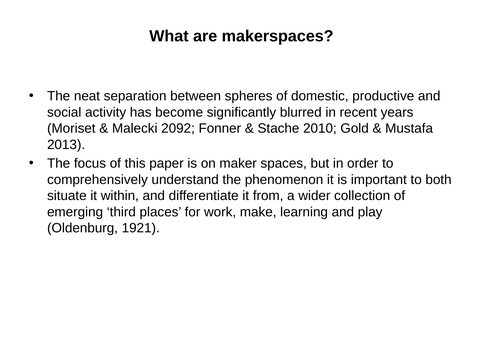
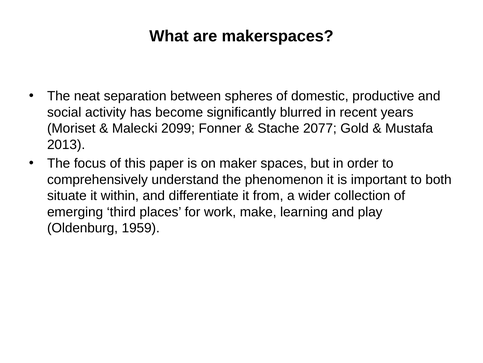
2092: 2092 -> 2099 (178, 128)
2010: 2010 -> 2077 (320, 128)
1921: 1921 -> 1959 (141, 228)
